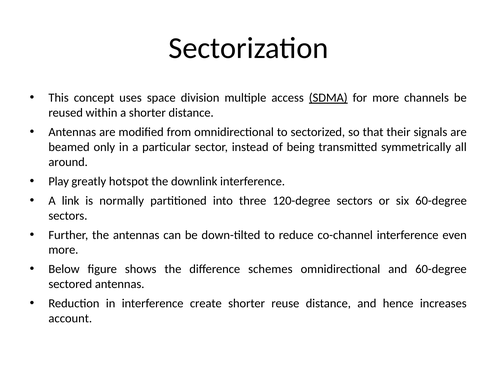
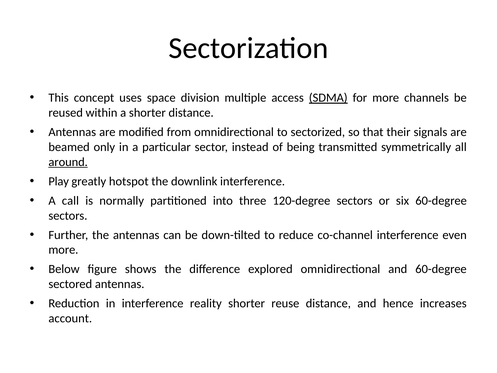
around underline: none -> present (68, 162)
link: link -> call (70, 201)
schemes: schemes -> explored (270, 269)
create: create -> reality (206, 303)
